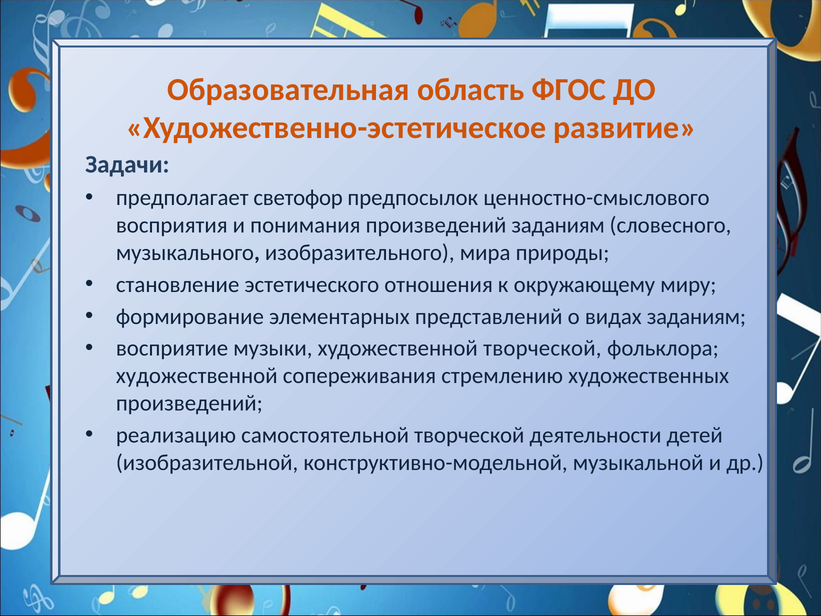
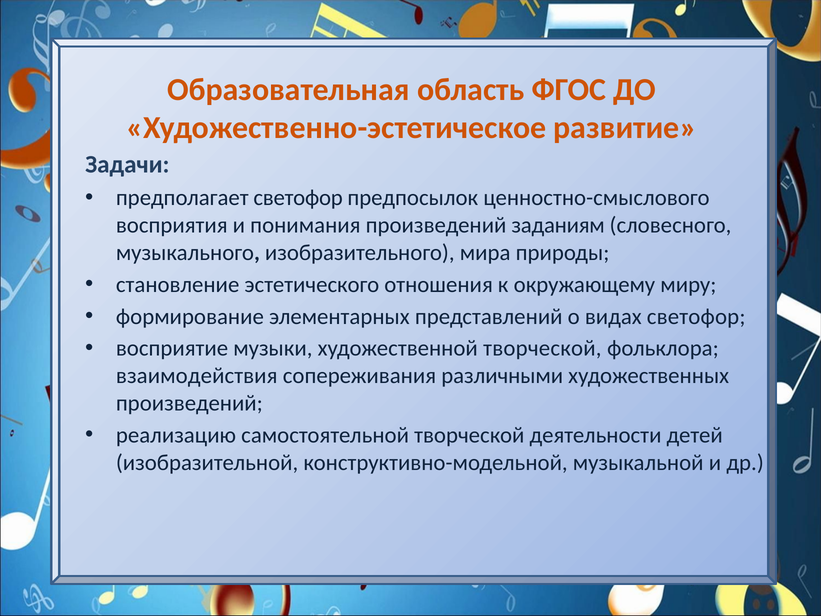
видах заданиям: заданиям -> светофор (696, 316)
художественной: художественной -> взаимодействия (197, 376)
стремлению: стремлению -> различными (502, 376)
